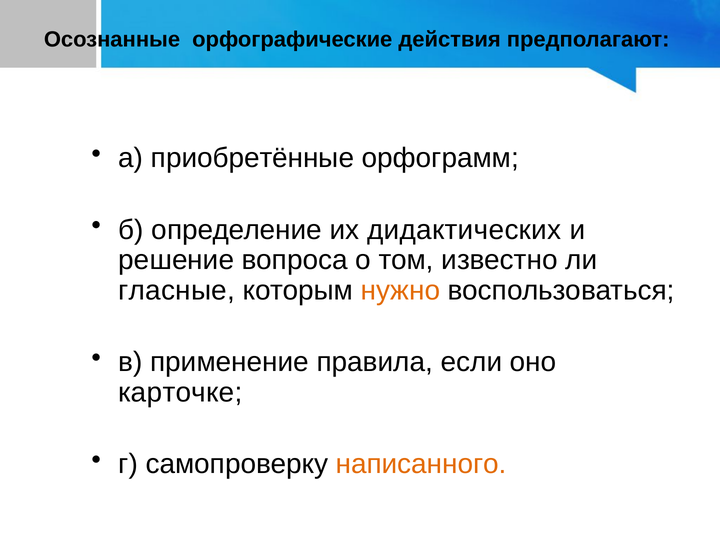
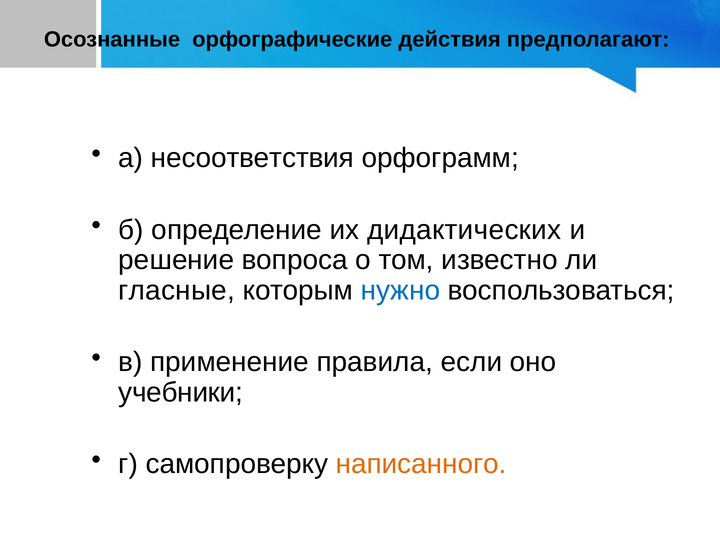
приобретённые: приобретённые -> несоответствия (253, 158)
нужно colour: orange -> blue (401, 290)
карточке: карточке -> учебники (181, 392)
